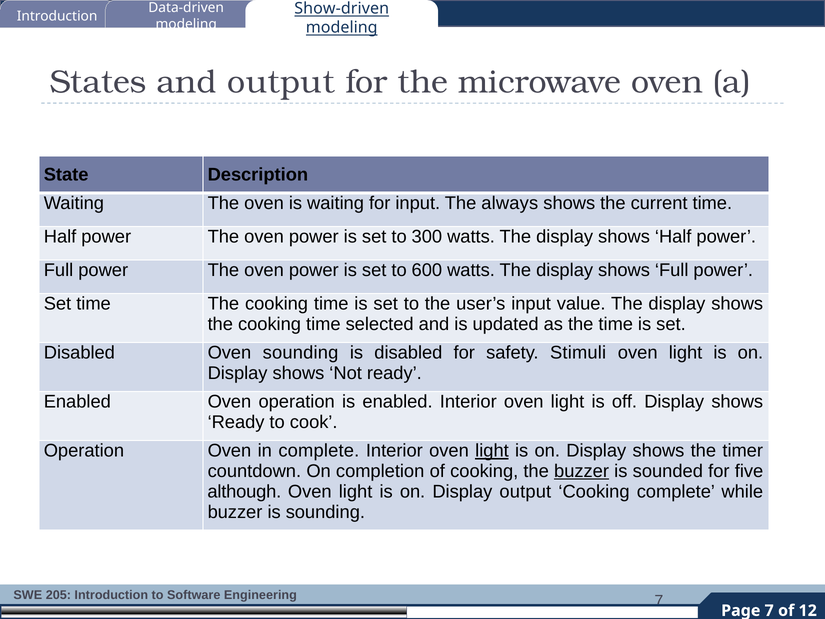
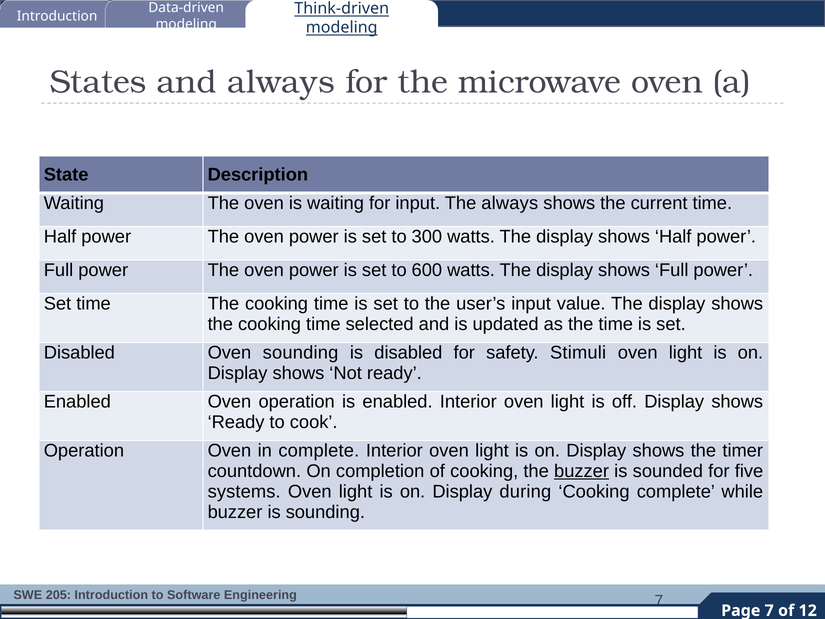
Show-driven: Show-driven -> Think-driven (342, 8)
and output: output -> always (281, 82)
light underline: present -> none (492, 451)
although: although -> systems (244, 491)
Display output: output -> during (525, 491)
